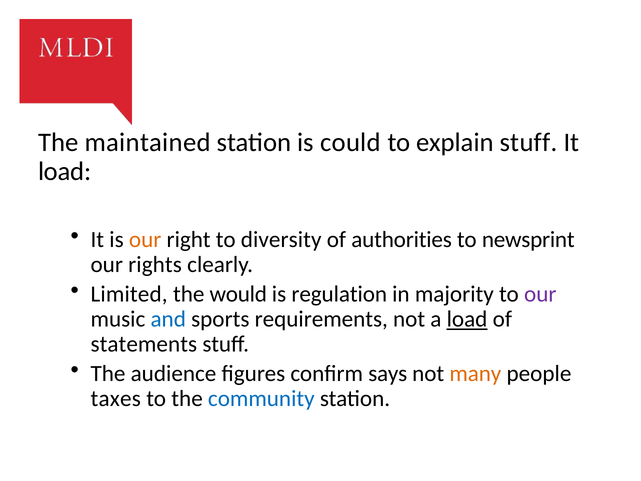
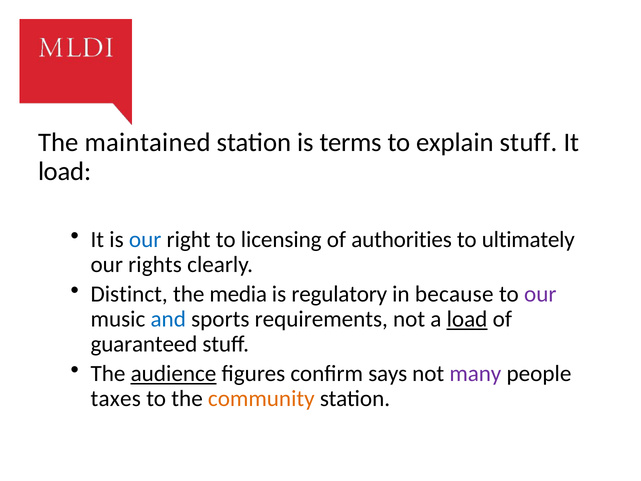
could: could -> terms (351, 143)
our colour: orange -> blue (145, 240)
diversity: diversity -> licensing (281, 240)
newsprint: newsprint -> ultimately (528, 240)
Limited: Limited -> Distinct (129, 294)
would: would -> media (238, 294)
regulation: regulation -> regulatory (339, 294)
majority: majority -> because (454, 294)
statements: statements -> guaranteed (144, 344)
audience underline: none -> present (173, 373)
many colour: orange -> purple (475, 373)
community colour: blue -> orange (261, 398)
